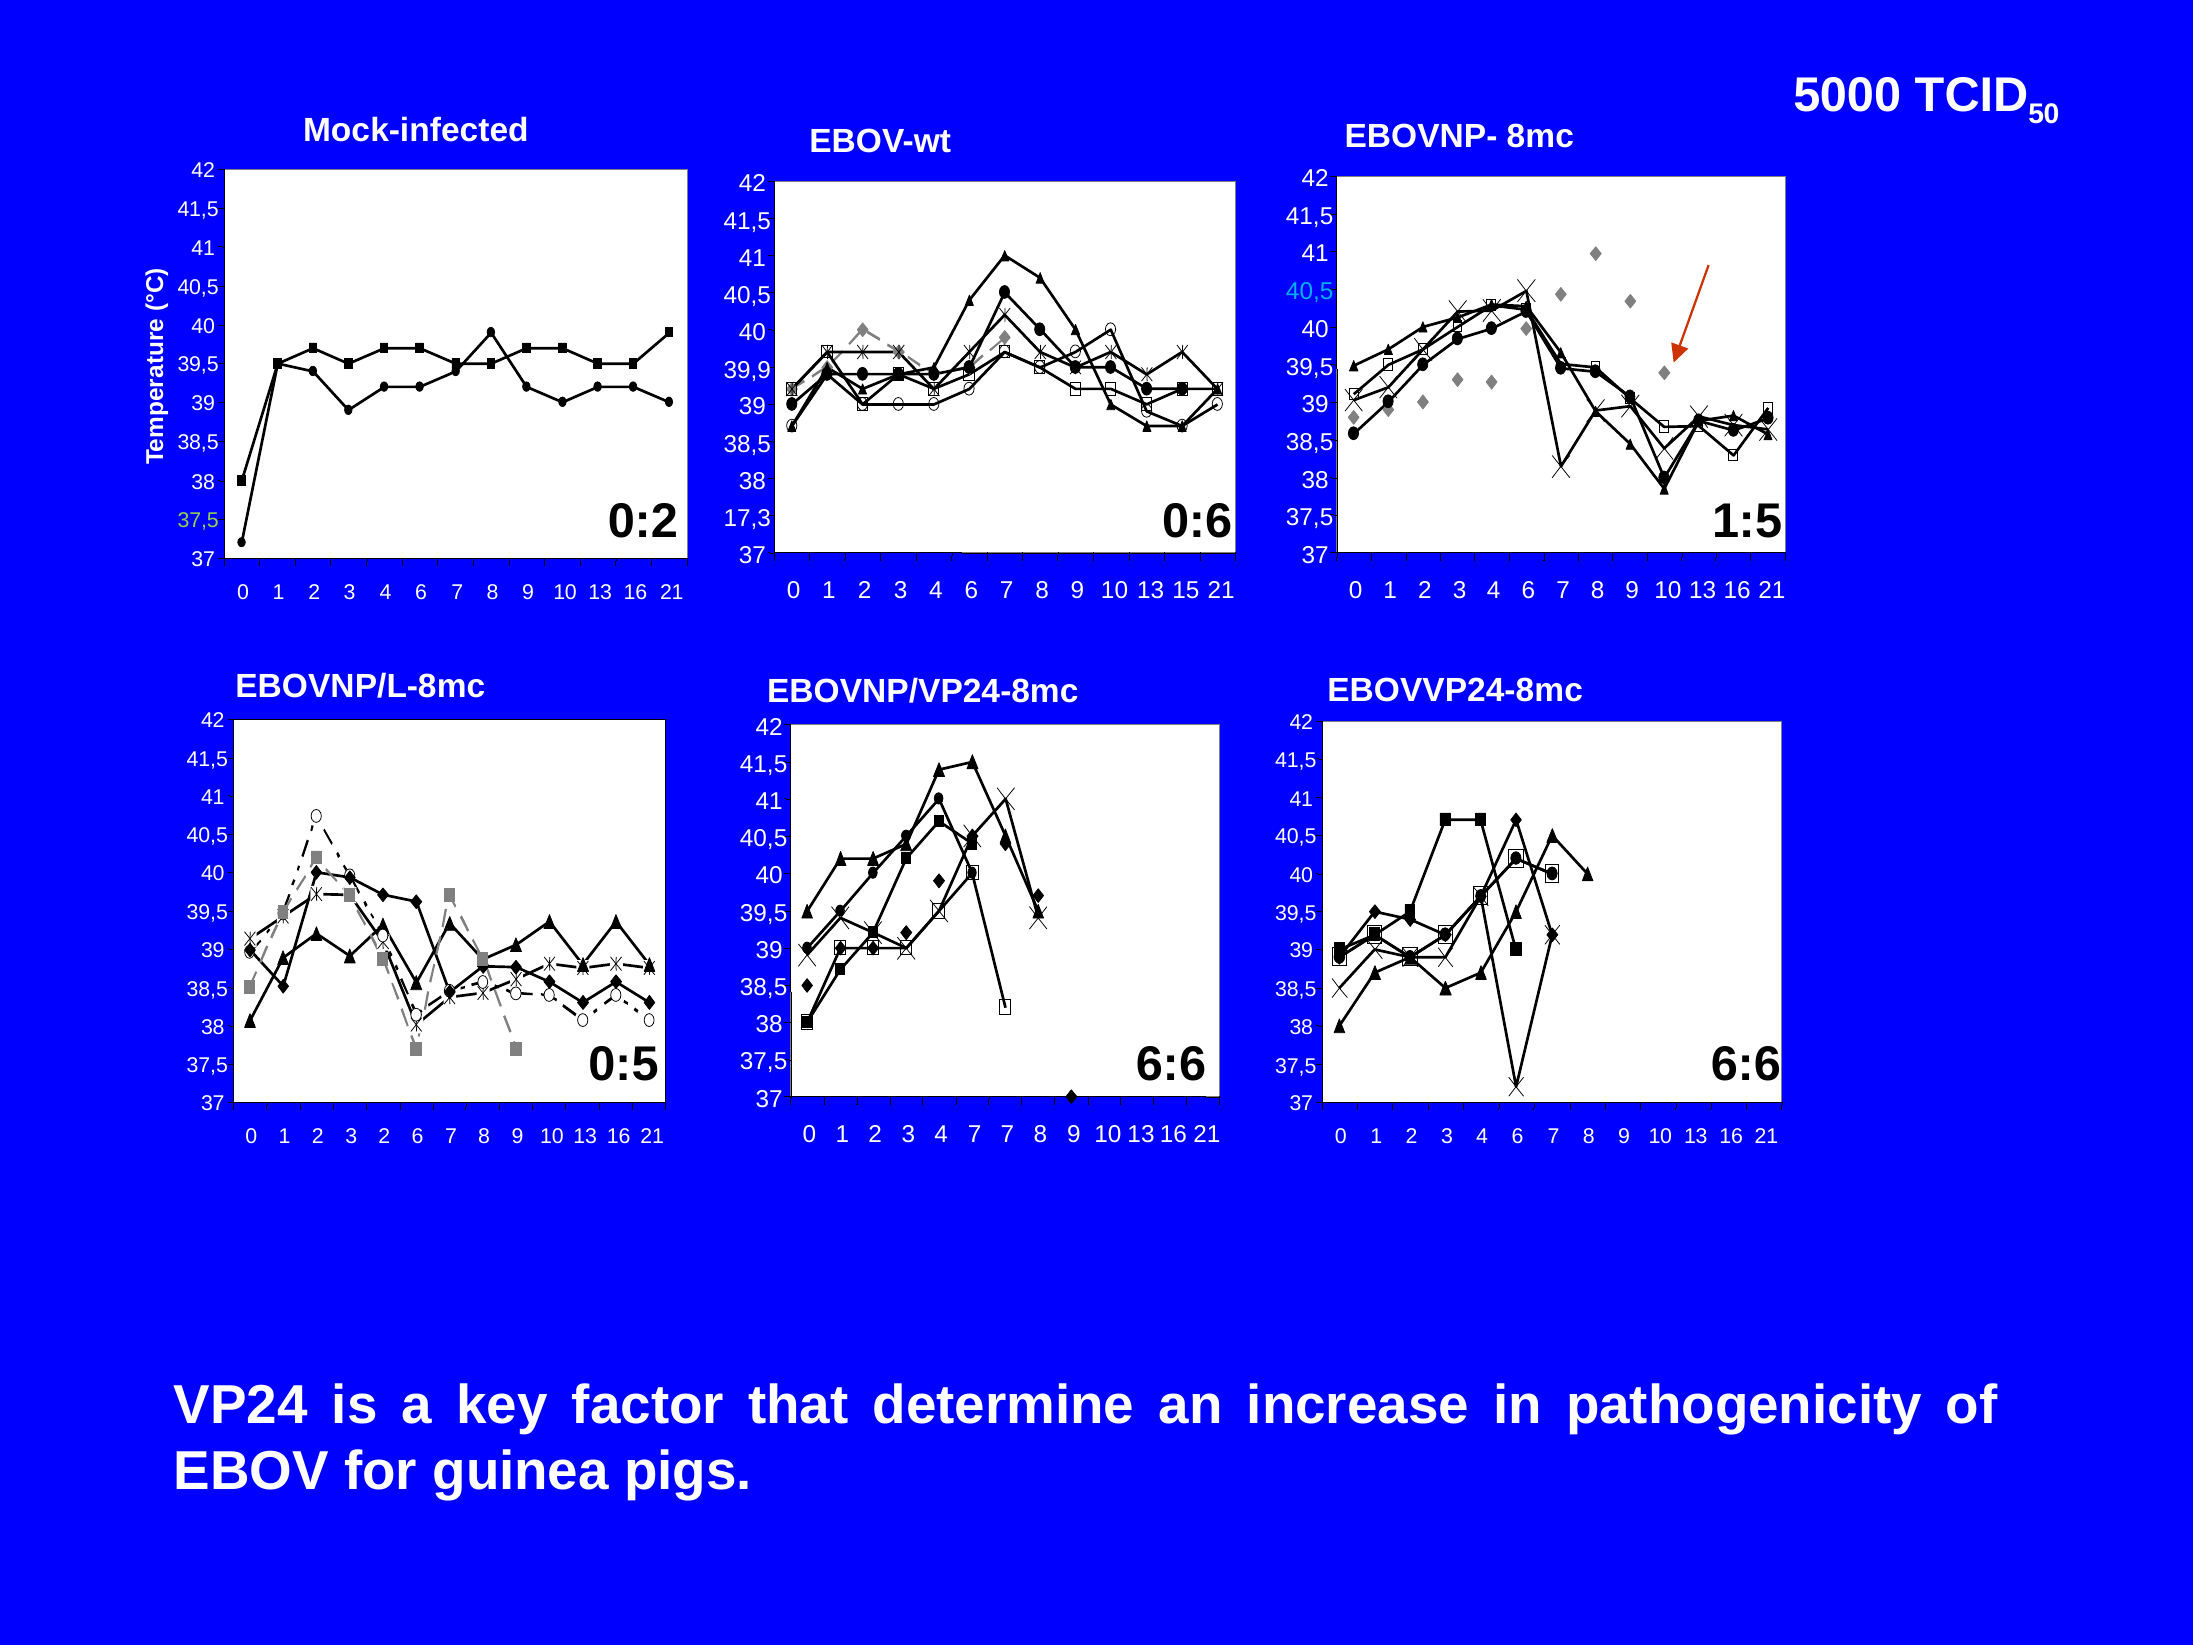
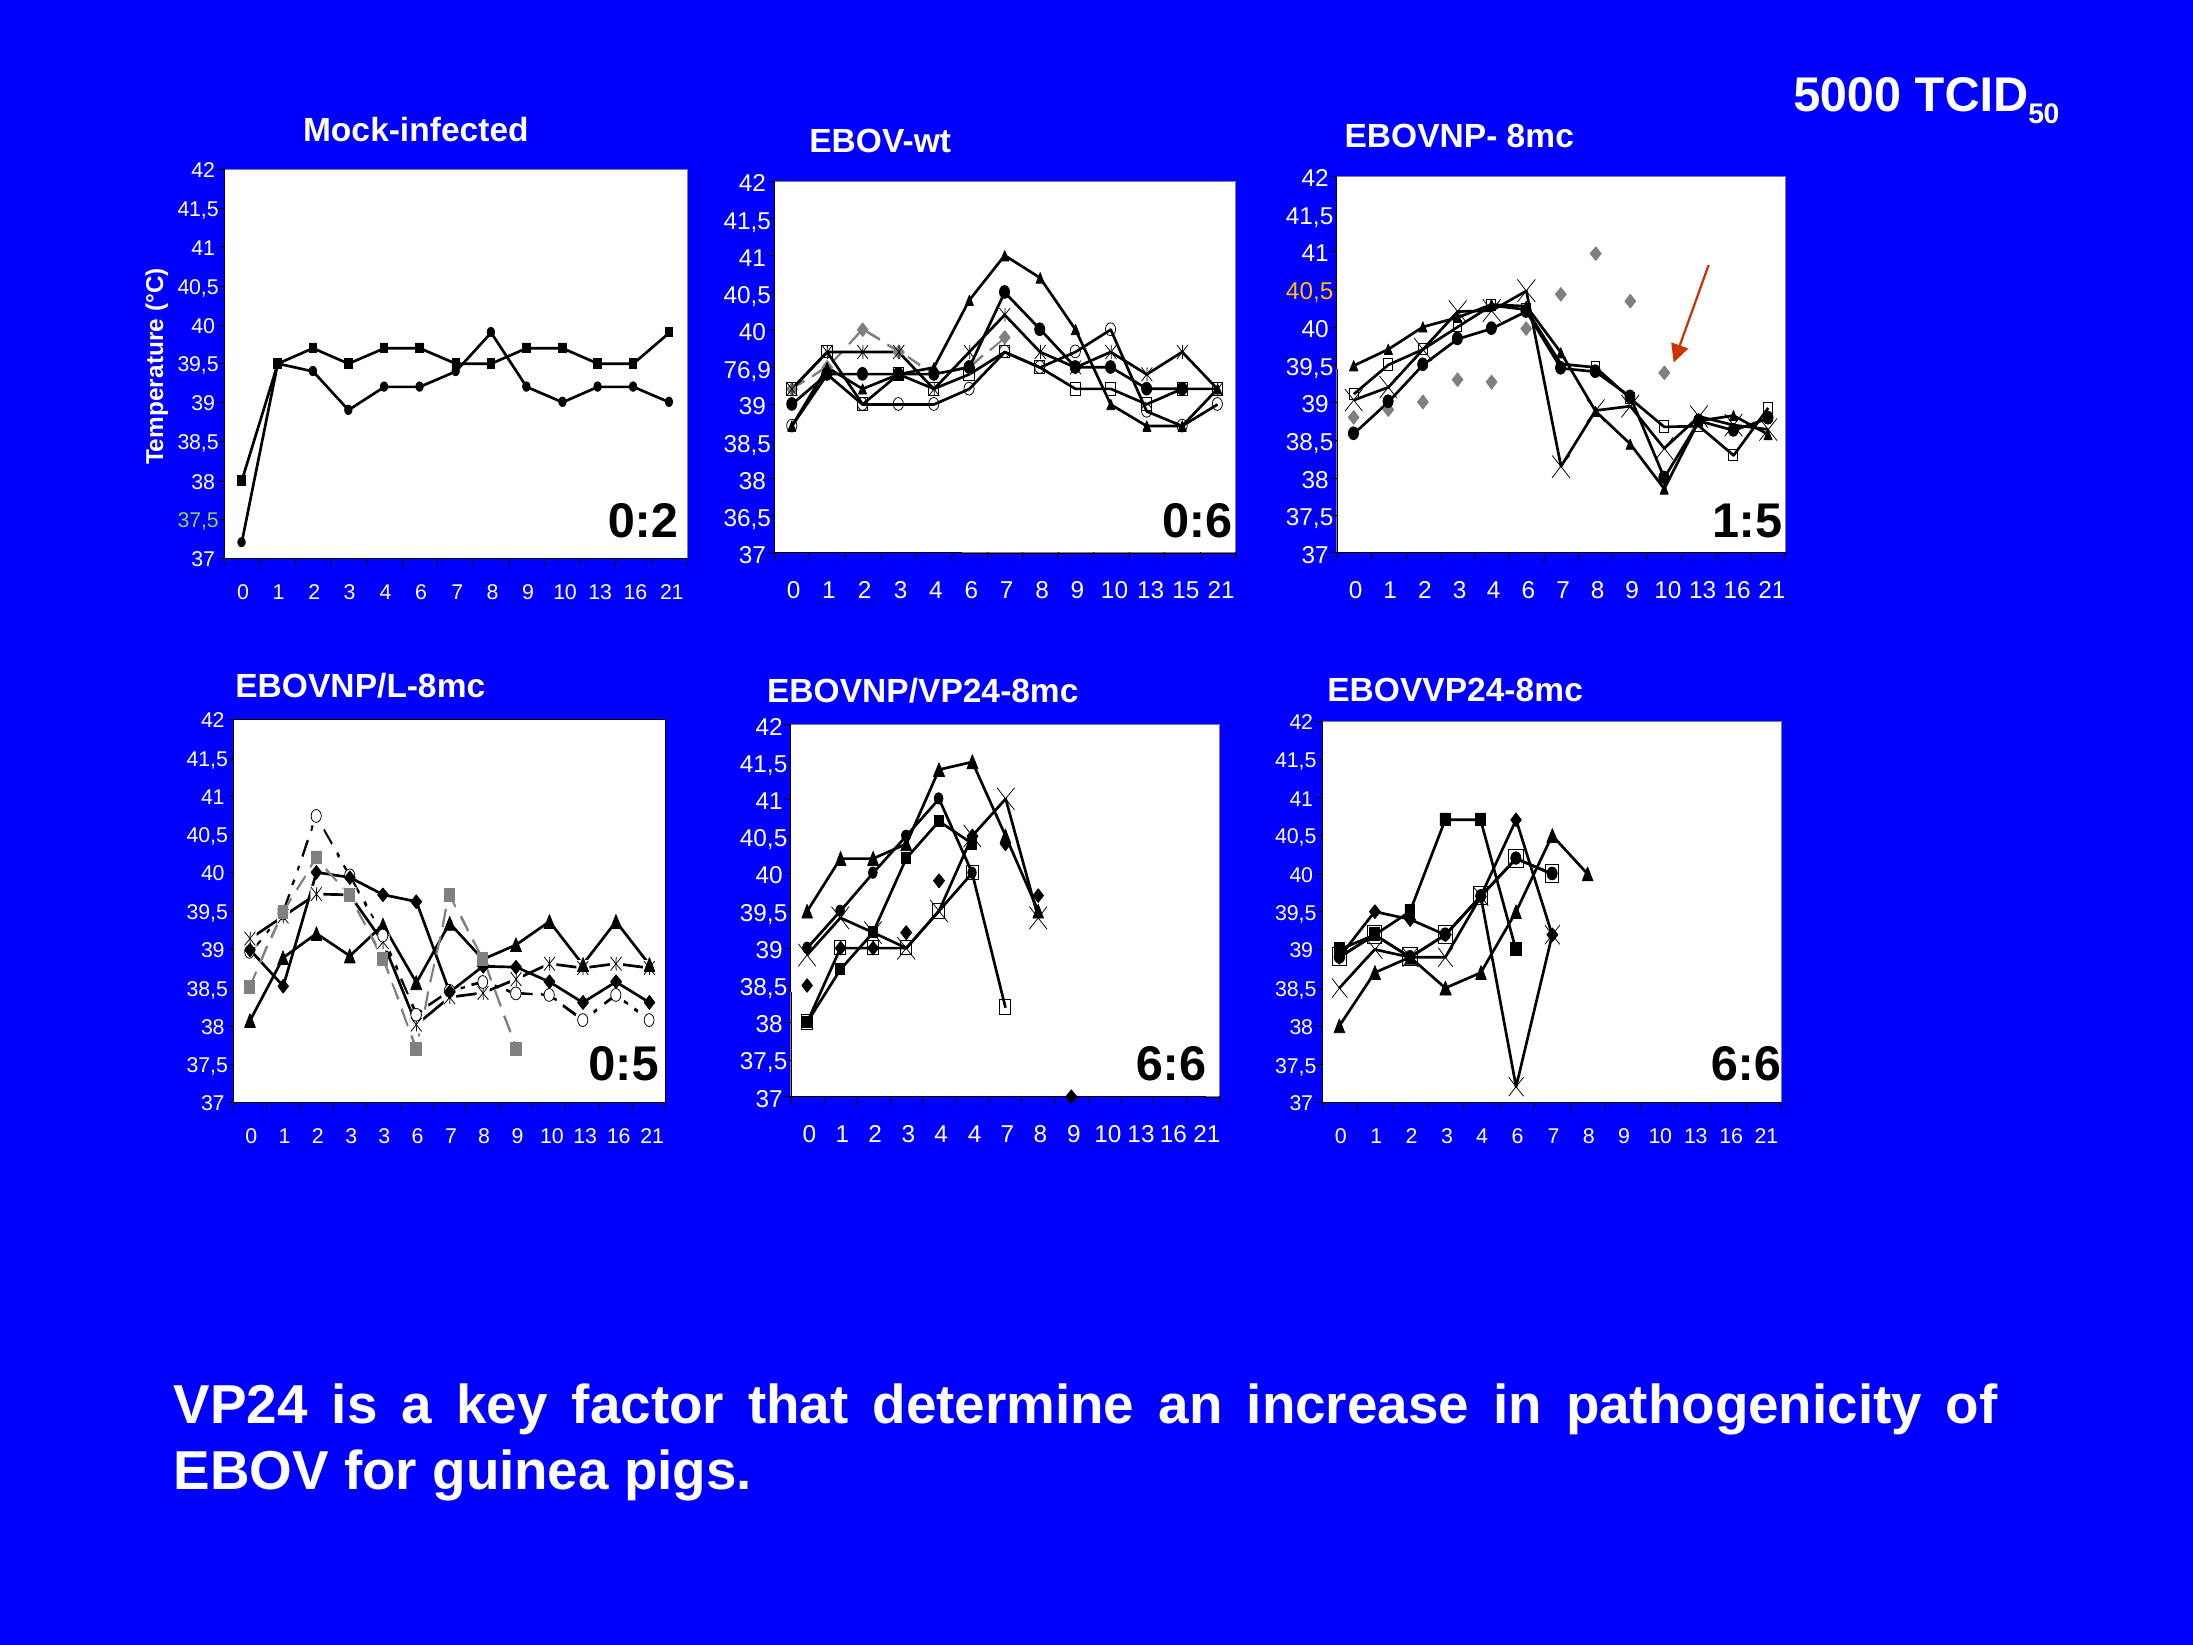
40,5 colour: light blue -> yellow (1310, 291)
39,9: 39,9 -> 76,9 (747, 370)
17,3: 17,3 -> 36,5 (747, 518)
4 7: 7 -> 4 (975, 1134)
3 2: 2 -> 3 (384, 1136)
